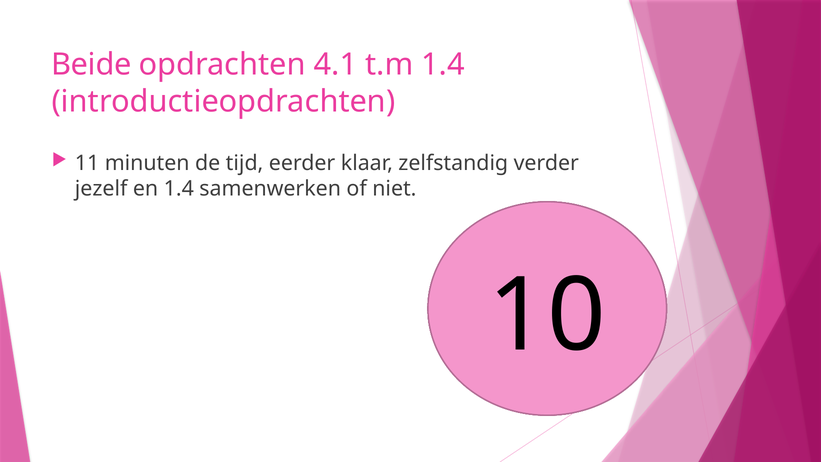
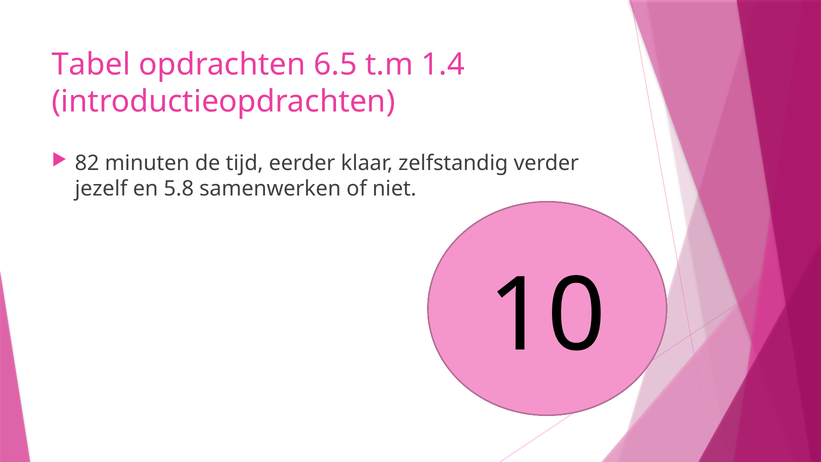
Beide: Beide -> Tabel (91, 65)
4.1: 4.1 -> 6.5 (335, 65)
11: 11 -> 82 (87, 163)
en 1.4: 1.4 -> 5.8 (179, 189)
